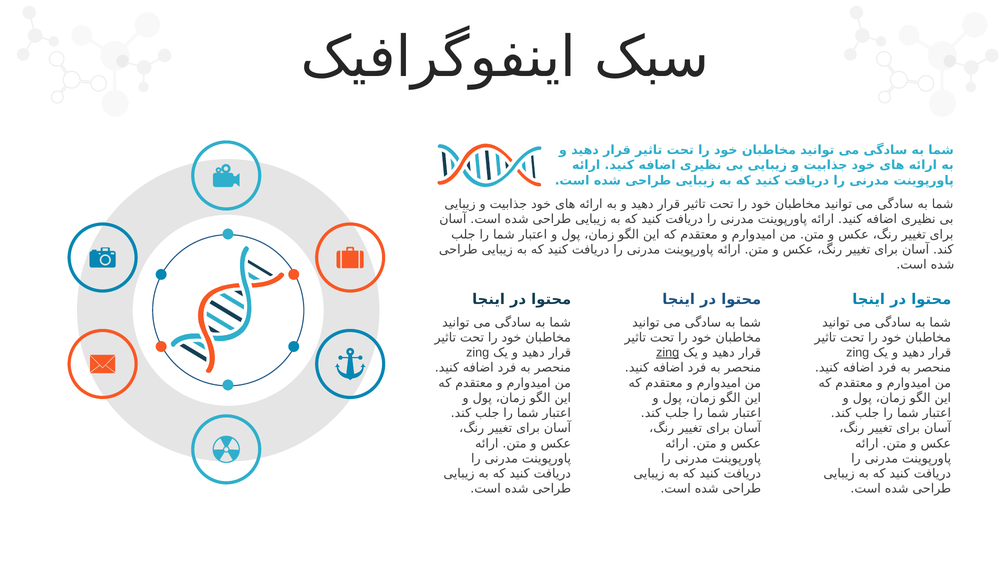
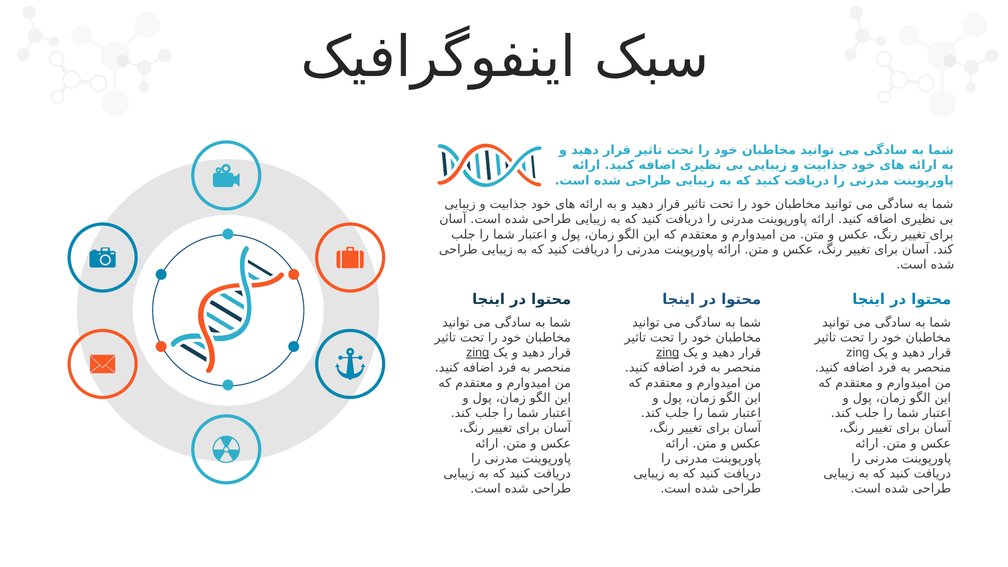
zing underline: none -> present (478, 353)
